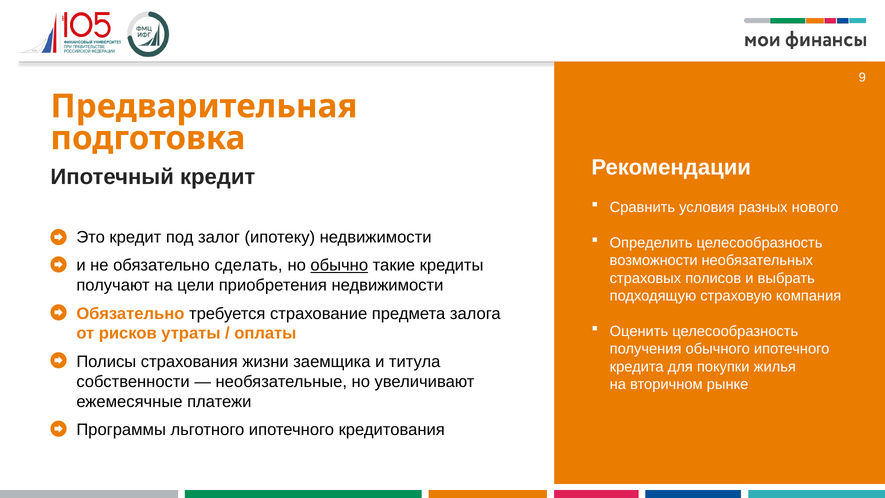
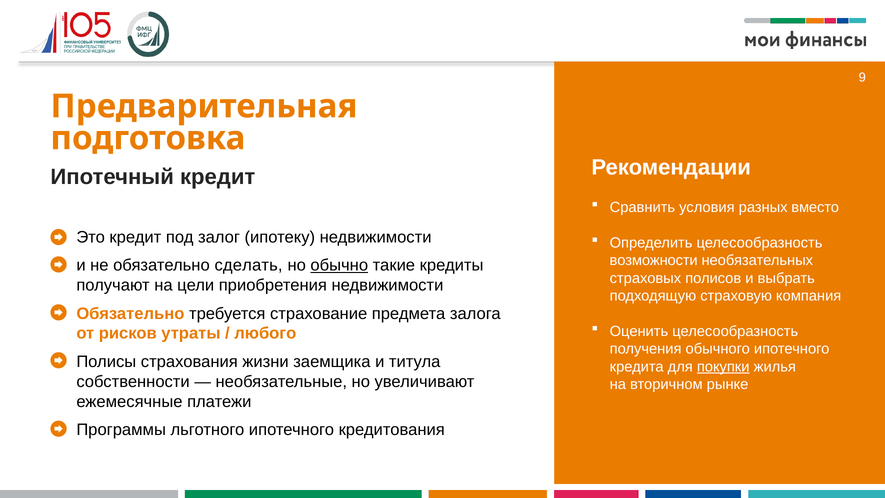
нового: нового -> вместо (815, 207)
оплаты: оплаты -> любого (265, 333)
покупки underline: none -> present (723, 367)
